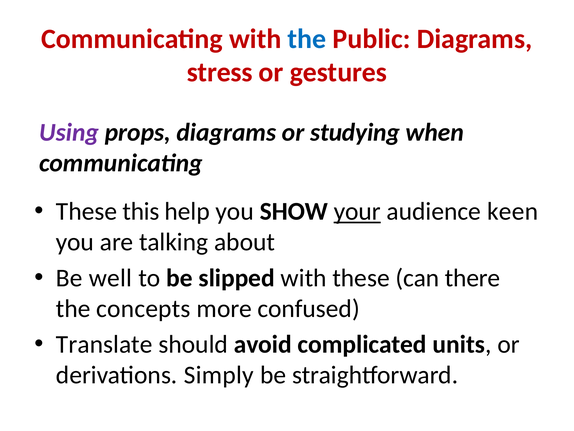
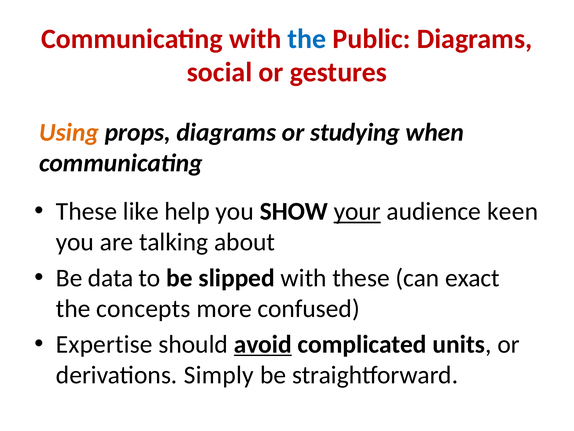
stress: stress -> social (220, 72)
Using colour: purple -> orange (69, 132)
this: this -> like (141, 211)
well: well -> data (111, 278)
there: there -> exact (472, 278)
Translate: Translate -> Expertise (104, 344)
avoid underline: none -> present (263, 344)
